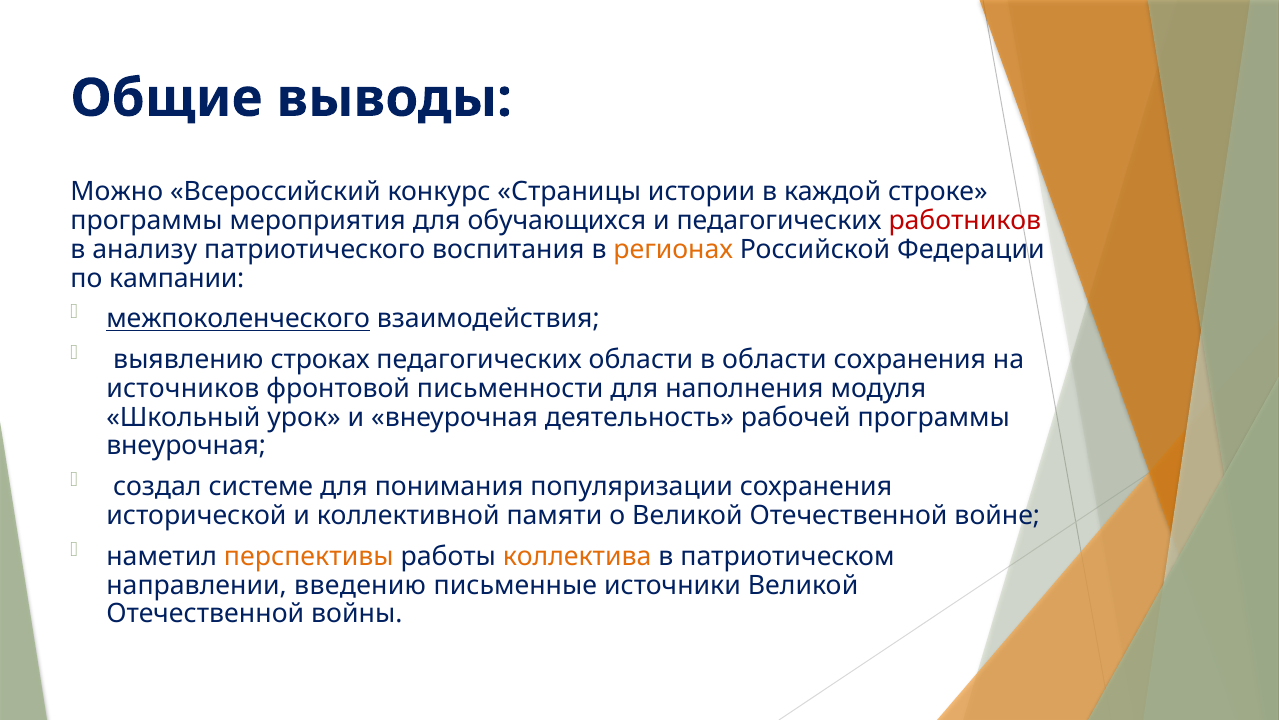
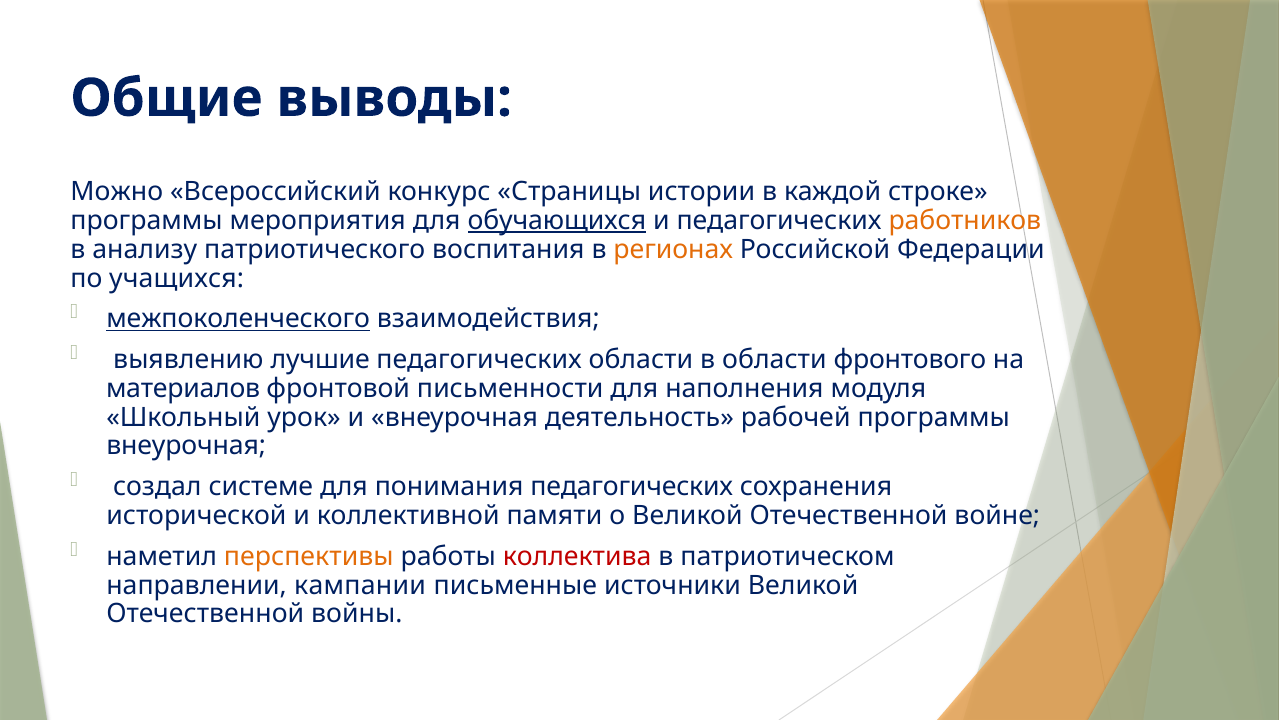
обучающихся underline: none -> present (557, 220)
работников colour: red -> orange (965, 220)
кампании: кампании -> учащихся (177, 278)
строках: строках -> лучшие (320, 359)
области сохранения: сохранения -> фронтового (910, 359)
источников: источников -> материалов (183, 388)
понимания популяризации: популяризации -> педагогических (632, 487)
коллектива colour: orange -> red (577, 556)
введению: введению -> кампании (360, 585)
